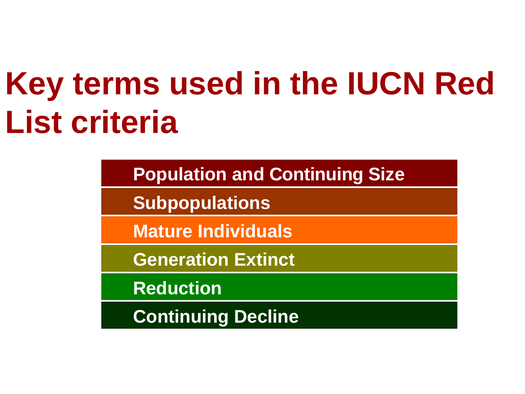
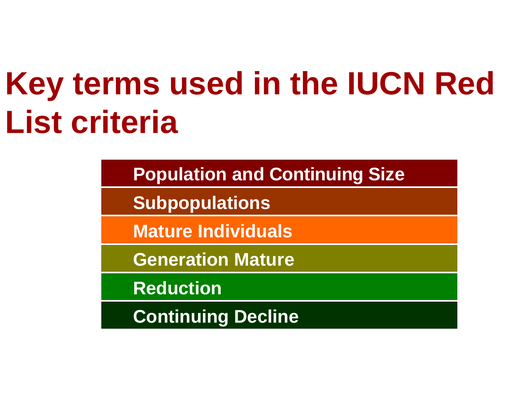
Generation Extinct: Extinct -> Mature (264, 260)
